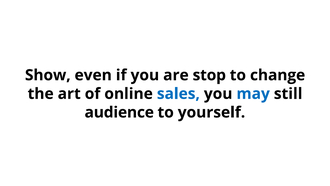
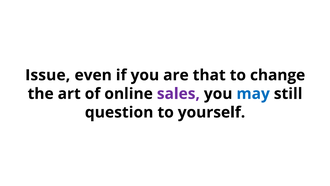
Show: Show -> Issue (48, 75)
stop: stop -> that (209, 75)
sales colour: blue -> purple (178, 94)
audience: audience -> question (119, 112)
